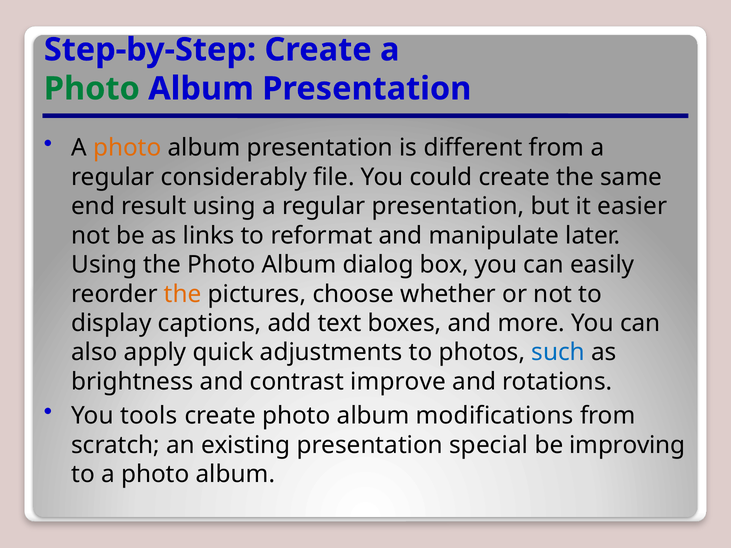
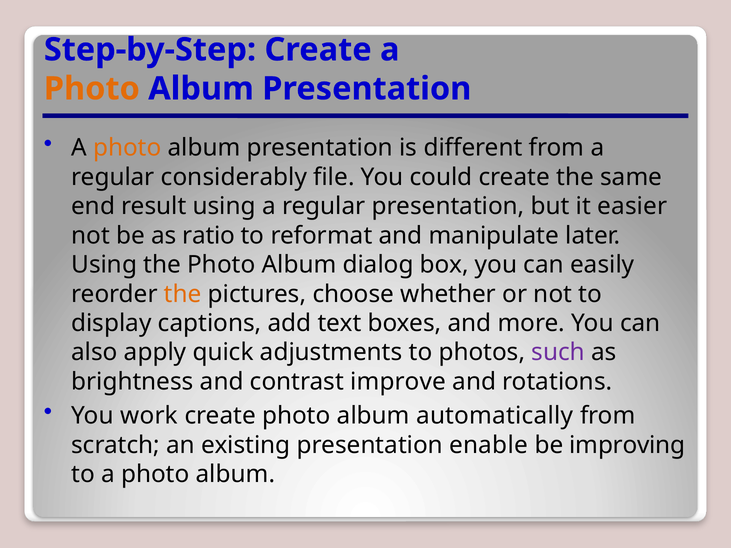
Photo colour: green -> orange (92, 89)
links: links -> ratio (209, 236)
such colour: blue -> purple (558, 353)
tools: tools -> work (149, 416)
modifications: modifications -> automatically (495, 416)
special: special -> enable (489, 445)
